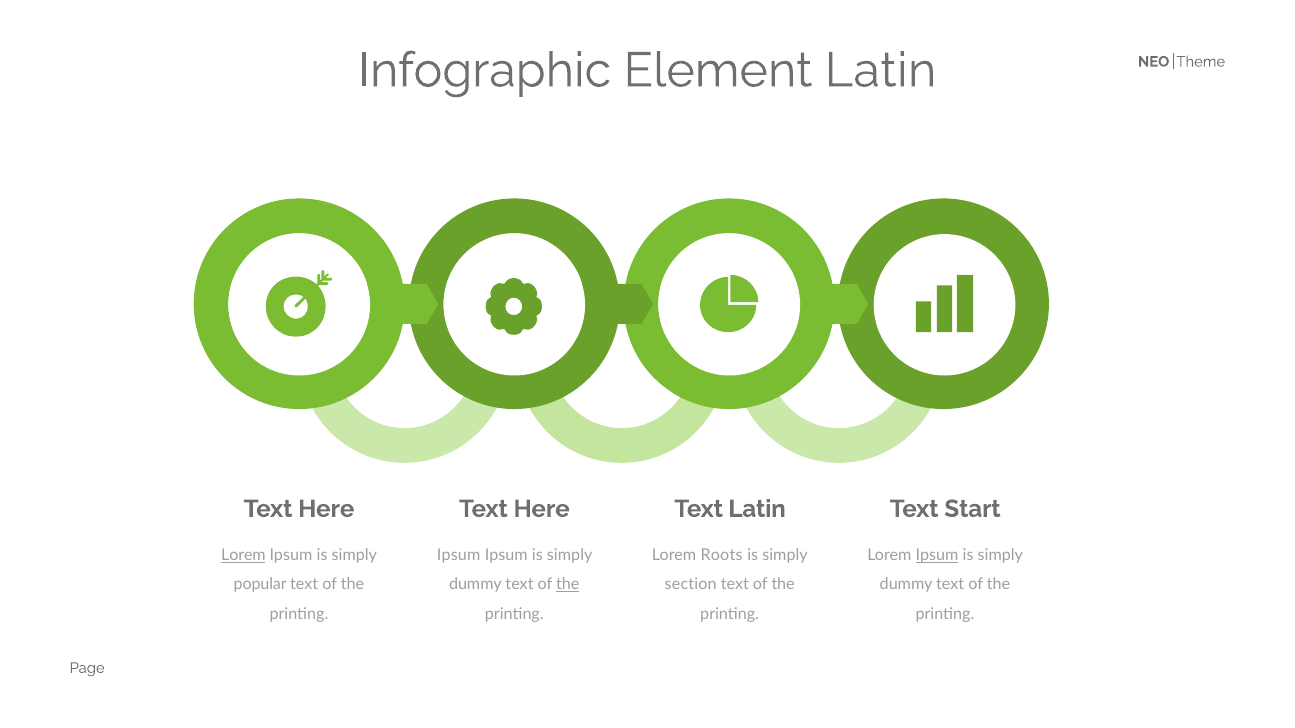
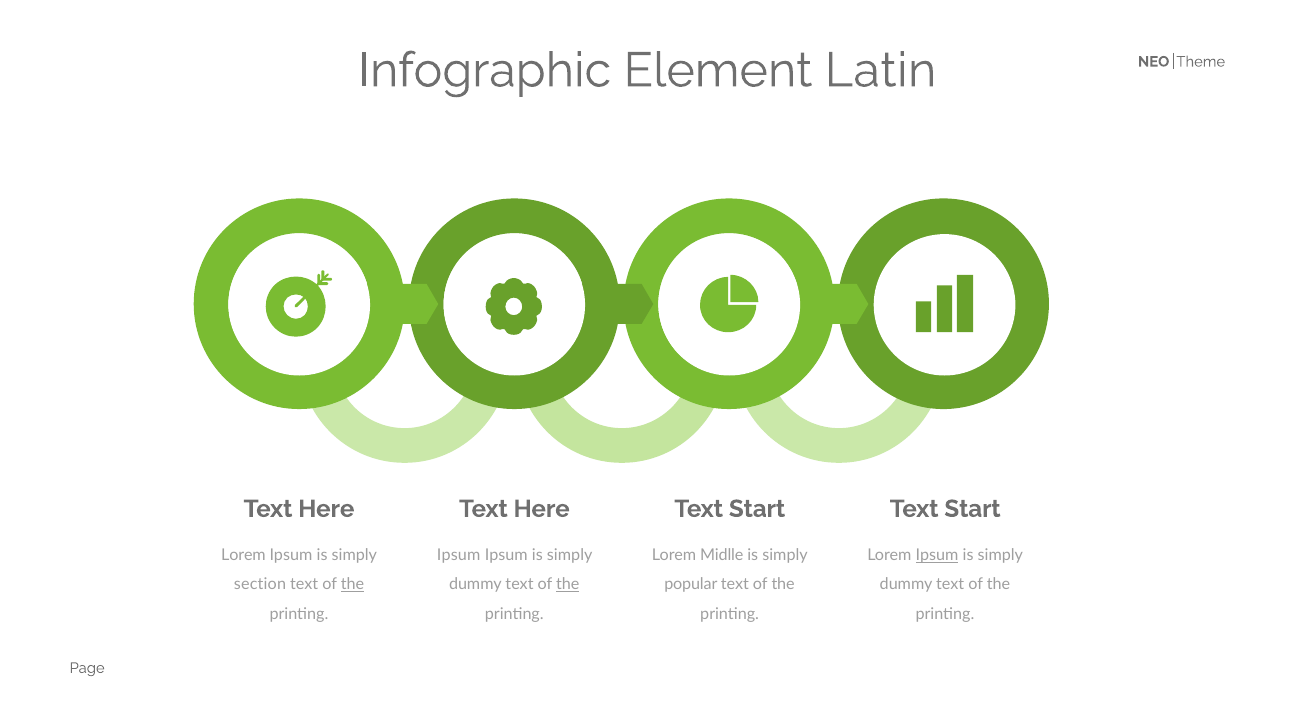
Latin: Latin -> Start (757, 509)
Lorem underline: present -> none (243, 556)
Roots: Roots -> Midlle (722, 556)
popular: popular -> section (260, 585)
the underline: none -> present (353, 585)
section: section -> popular (691, 585)
